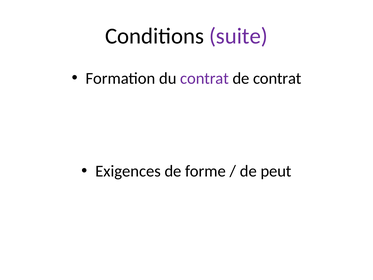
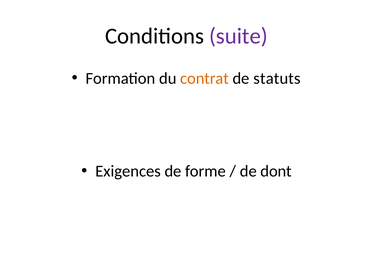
contrat colour: purple -> orange (205, 78)
de contrat: contrat -> statuts (277, 78)
peut: peut -> dont (276, 171)
